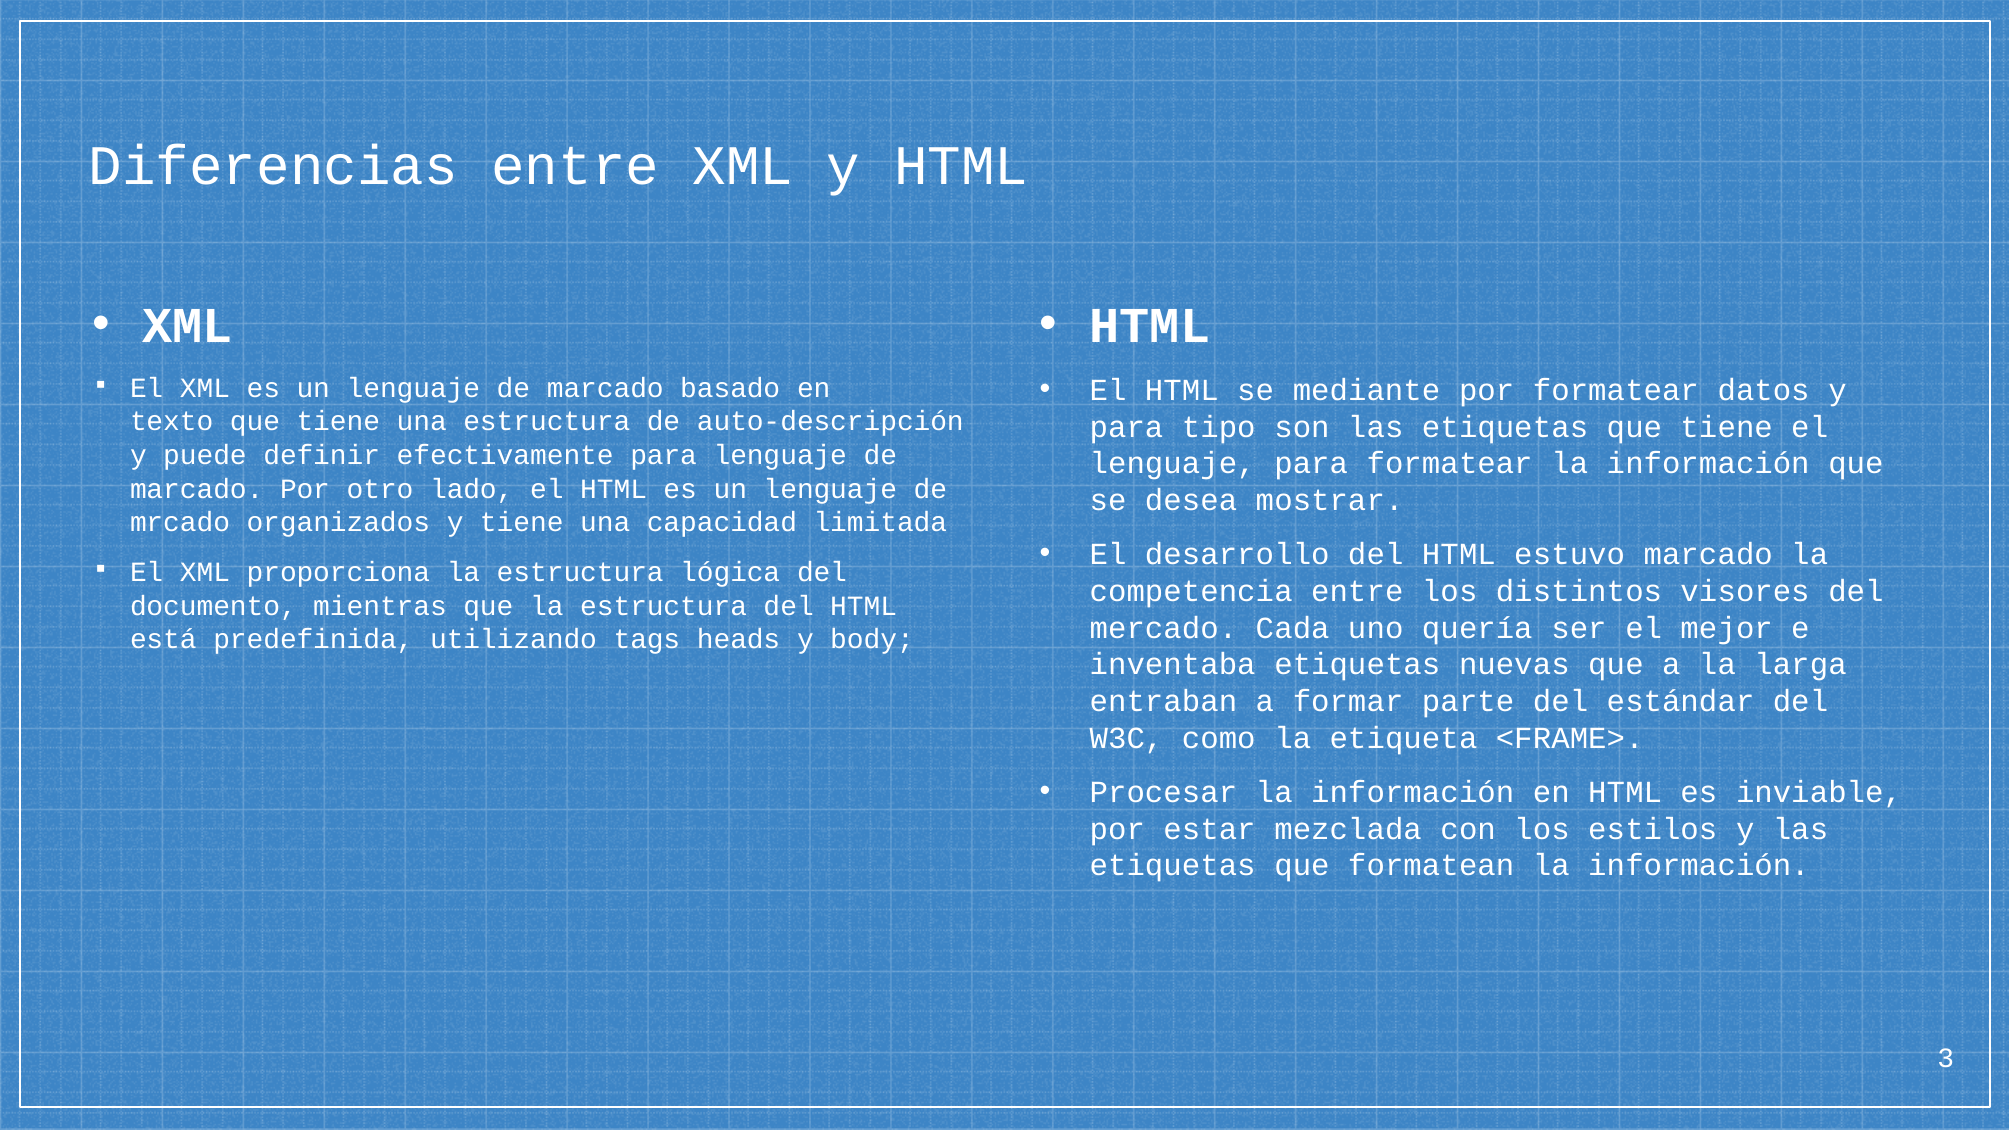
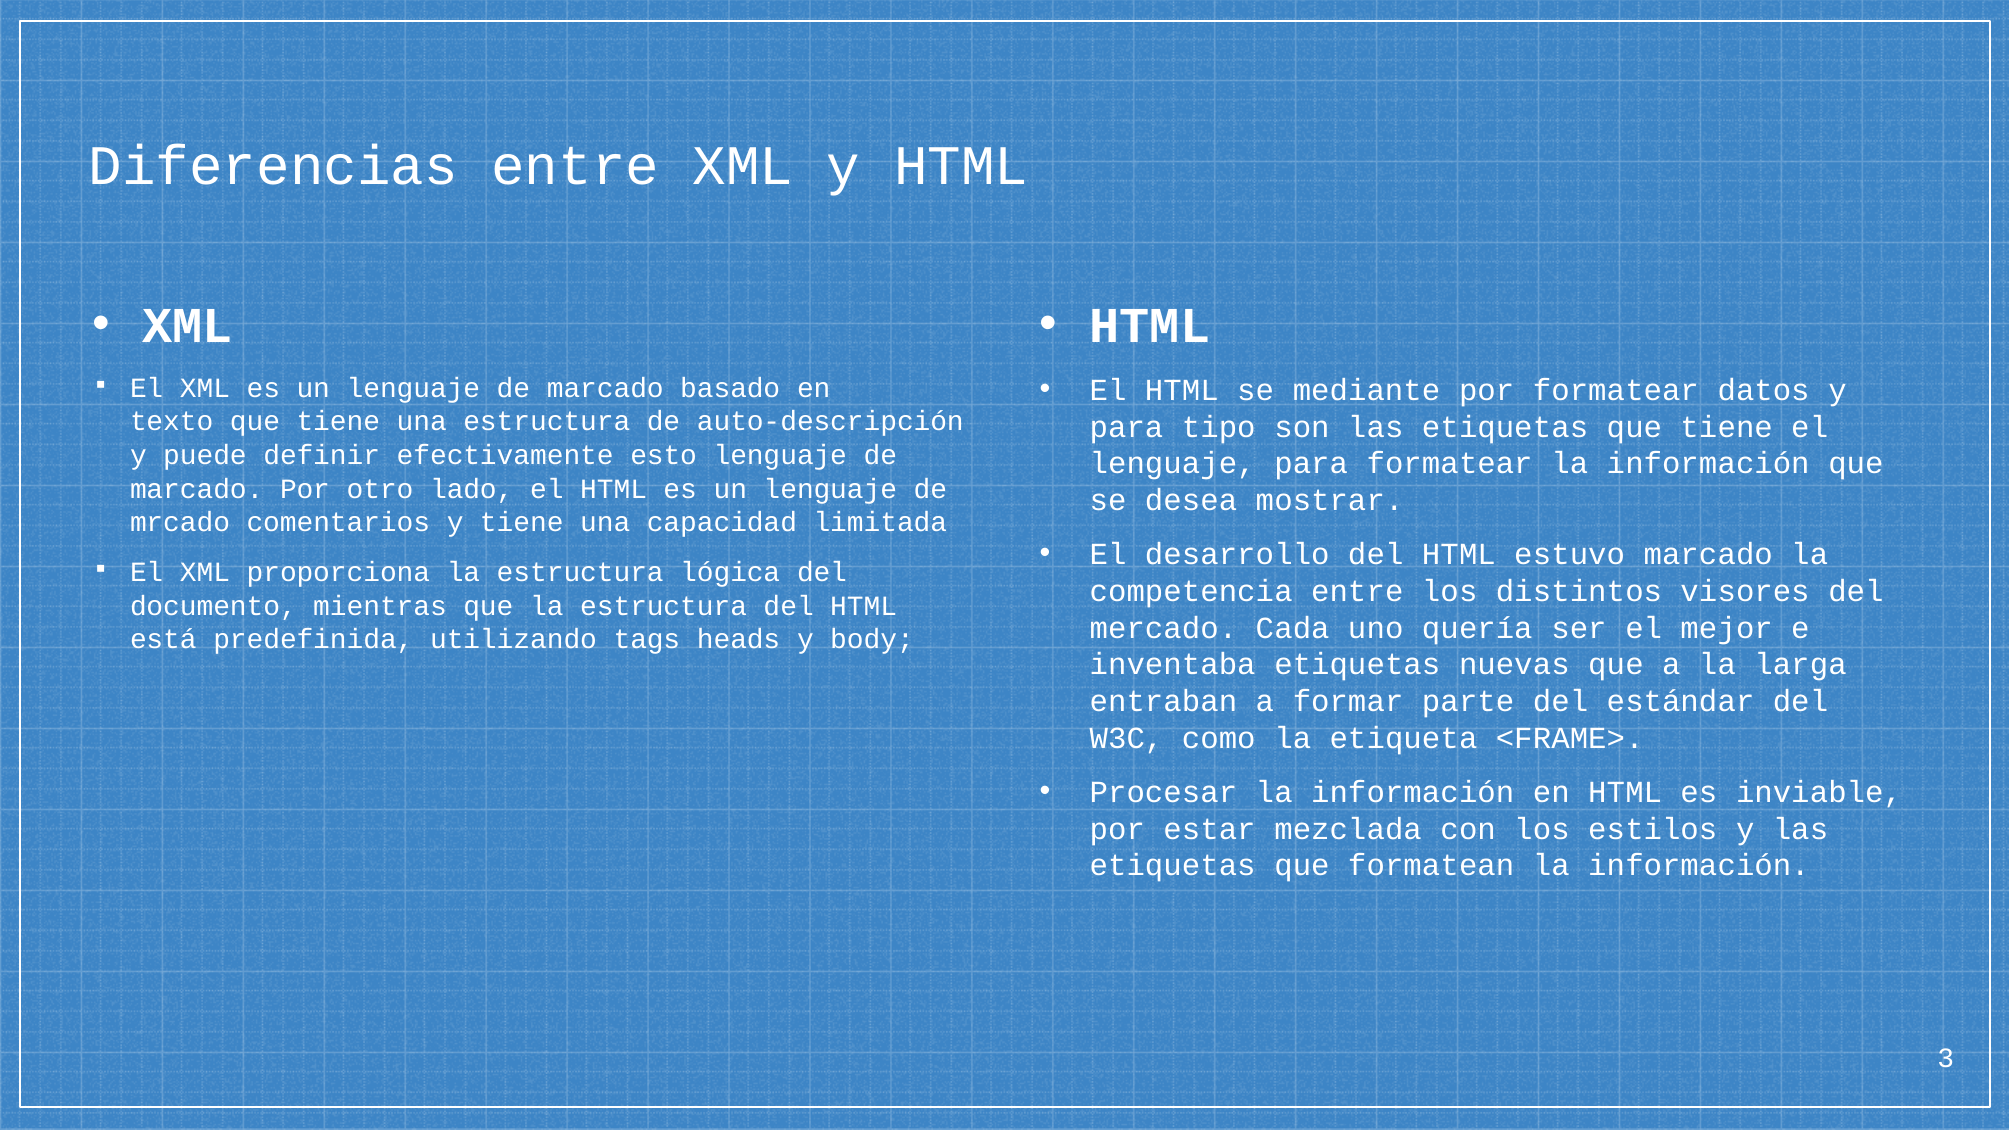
efectivamente para: para -> esto (664, 455)
organizados: organizados -> comentarios (338, 522)
